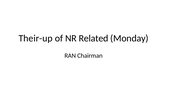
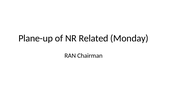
Their-up: Their-up -> Plane-up (36, 38)
